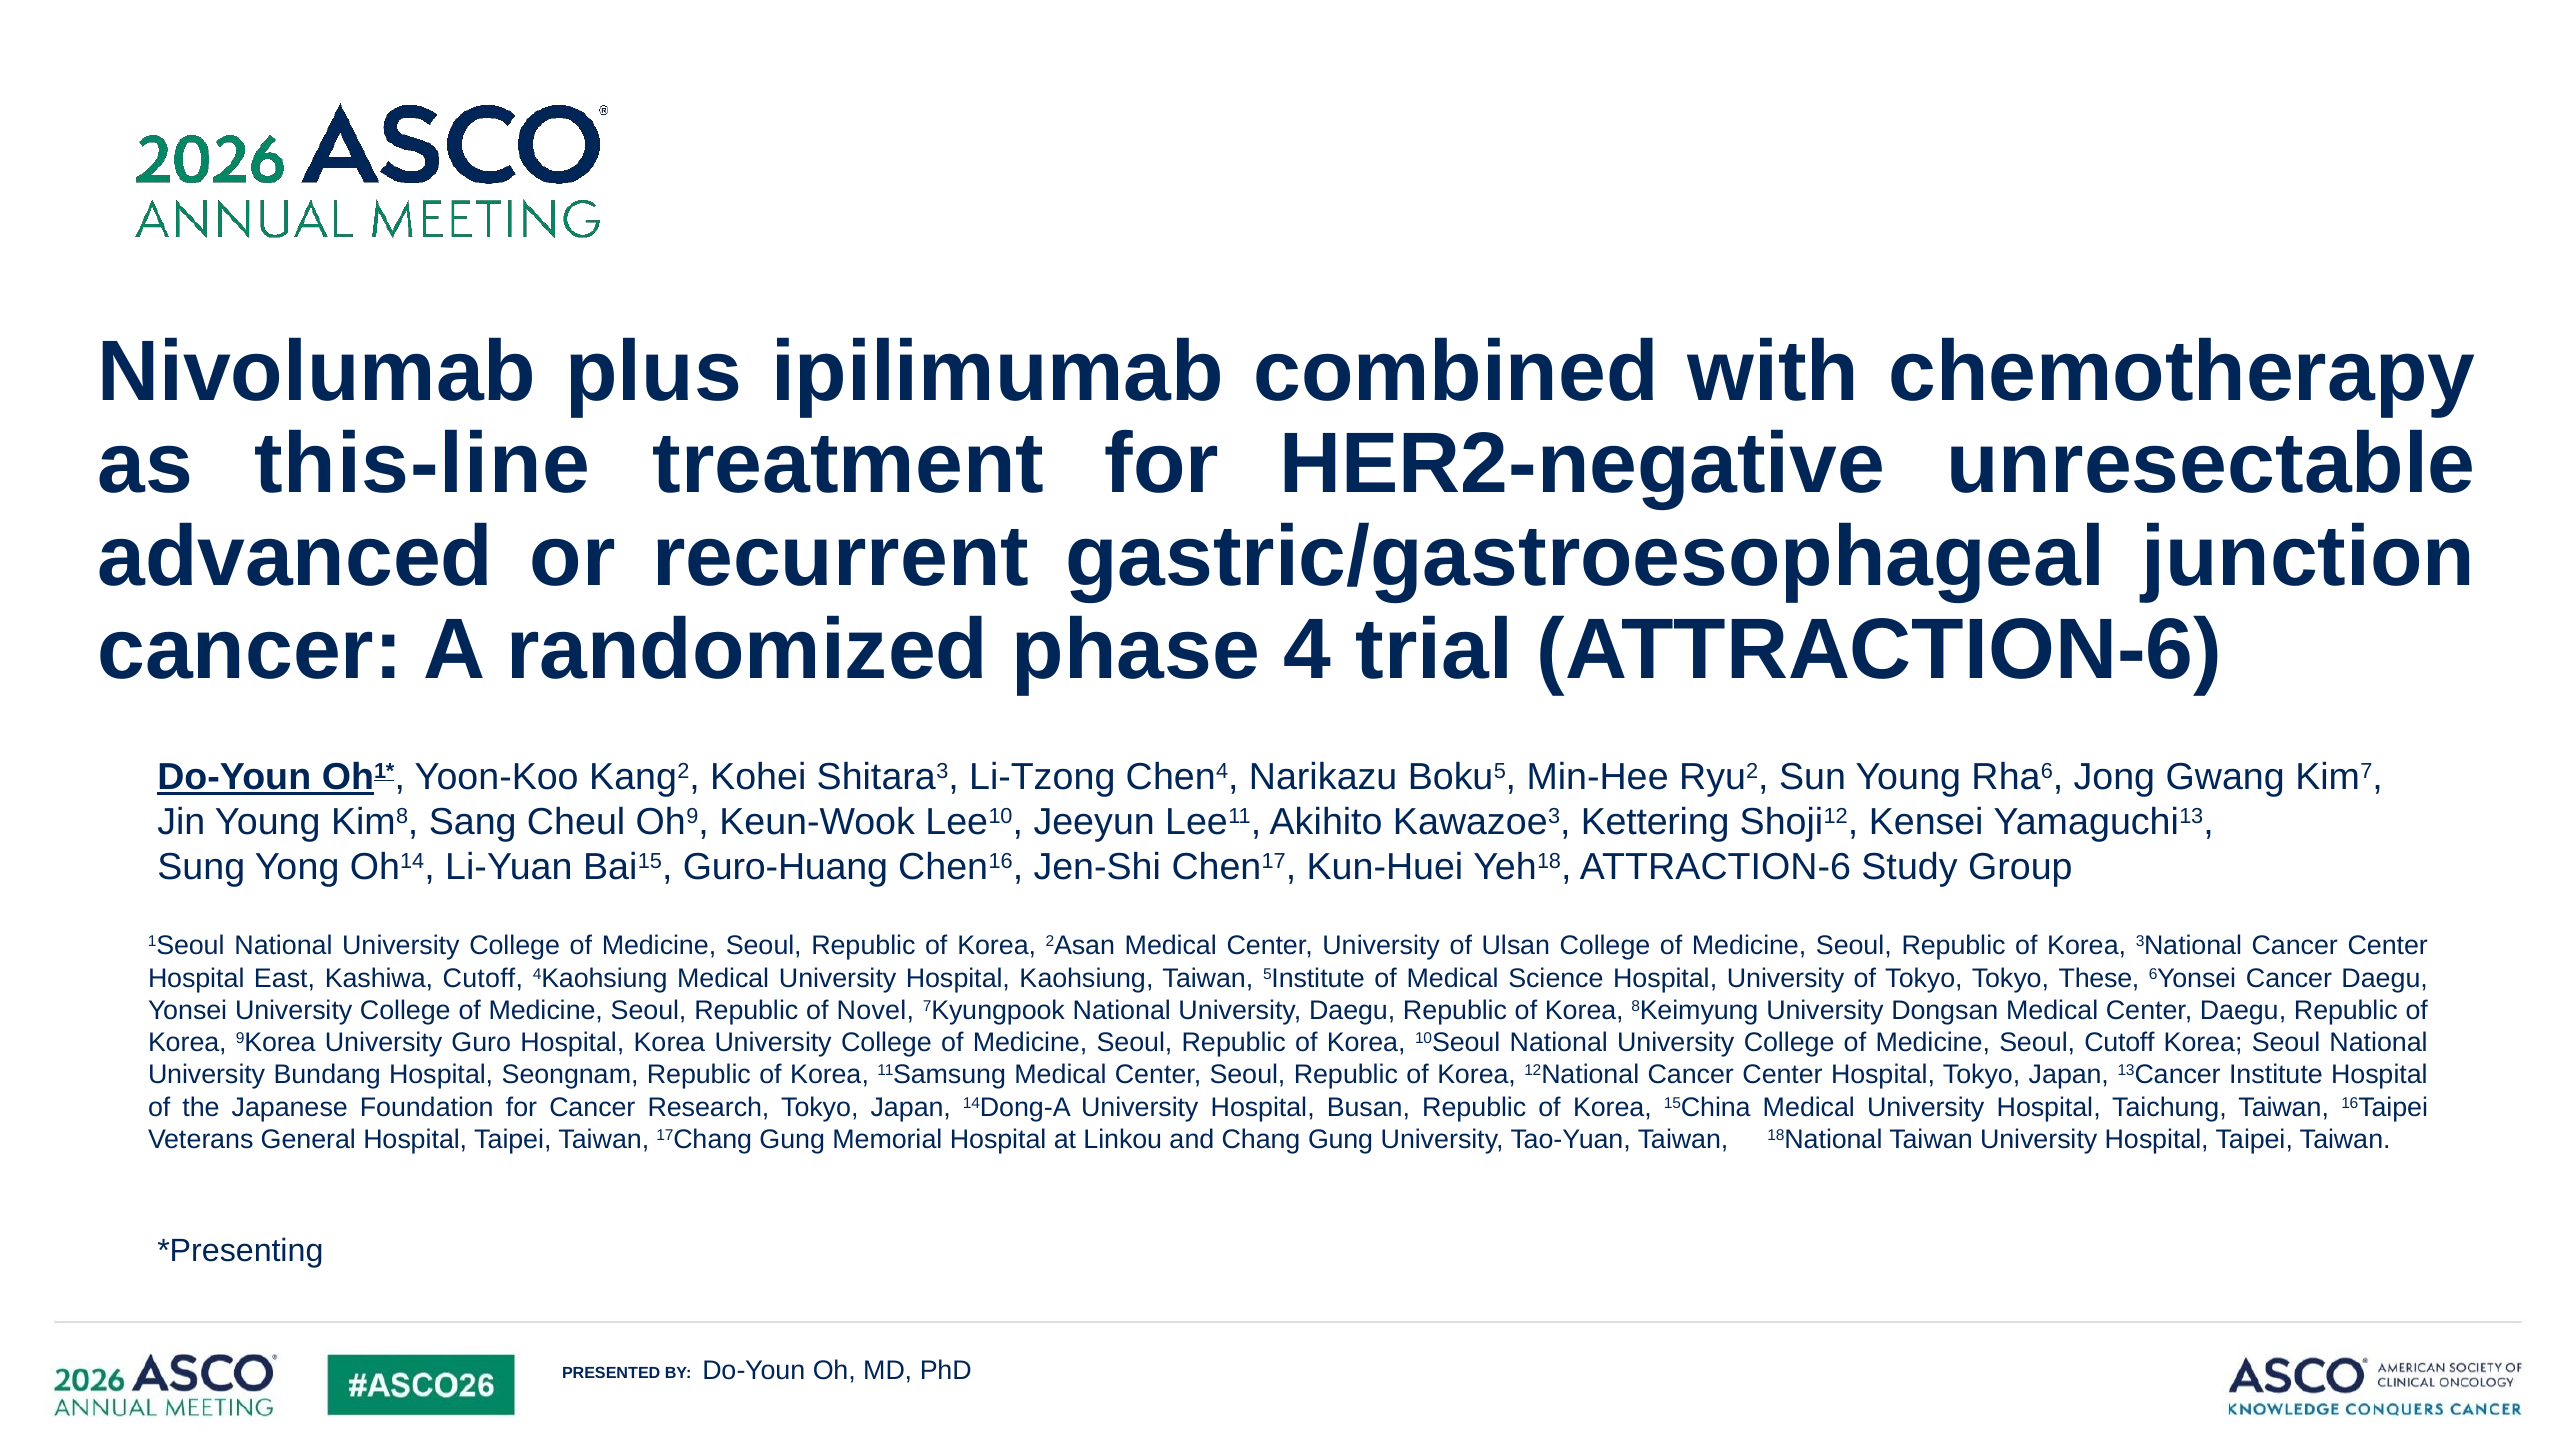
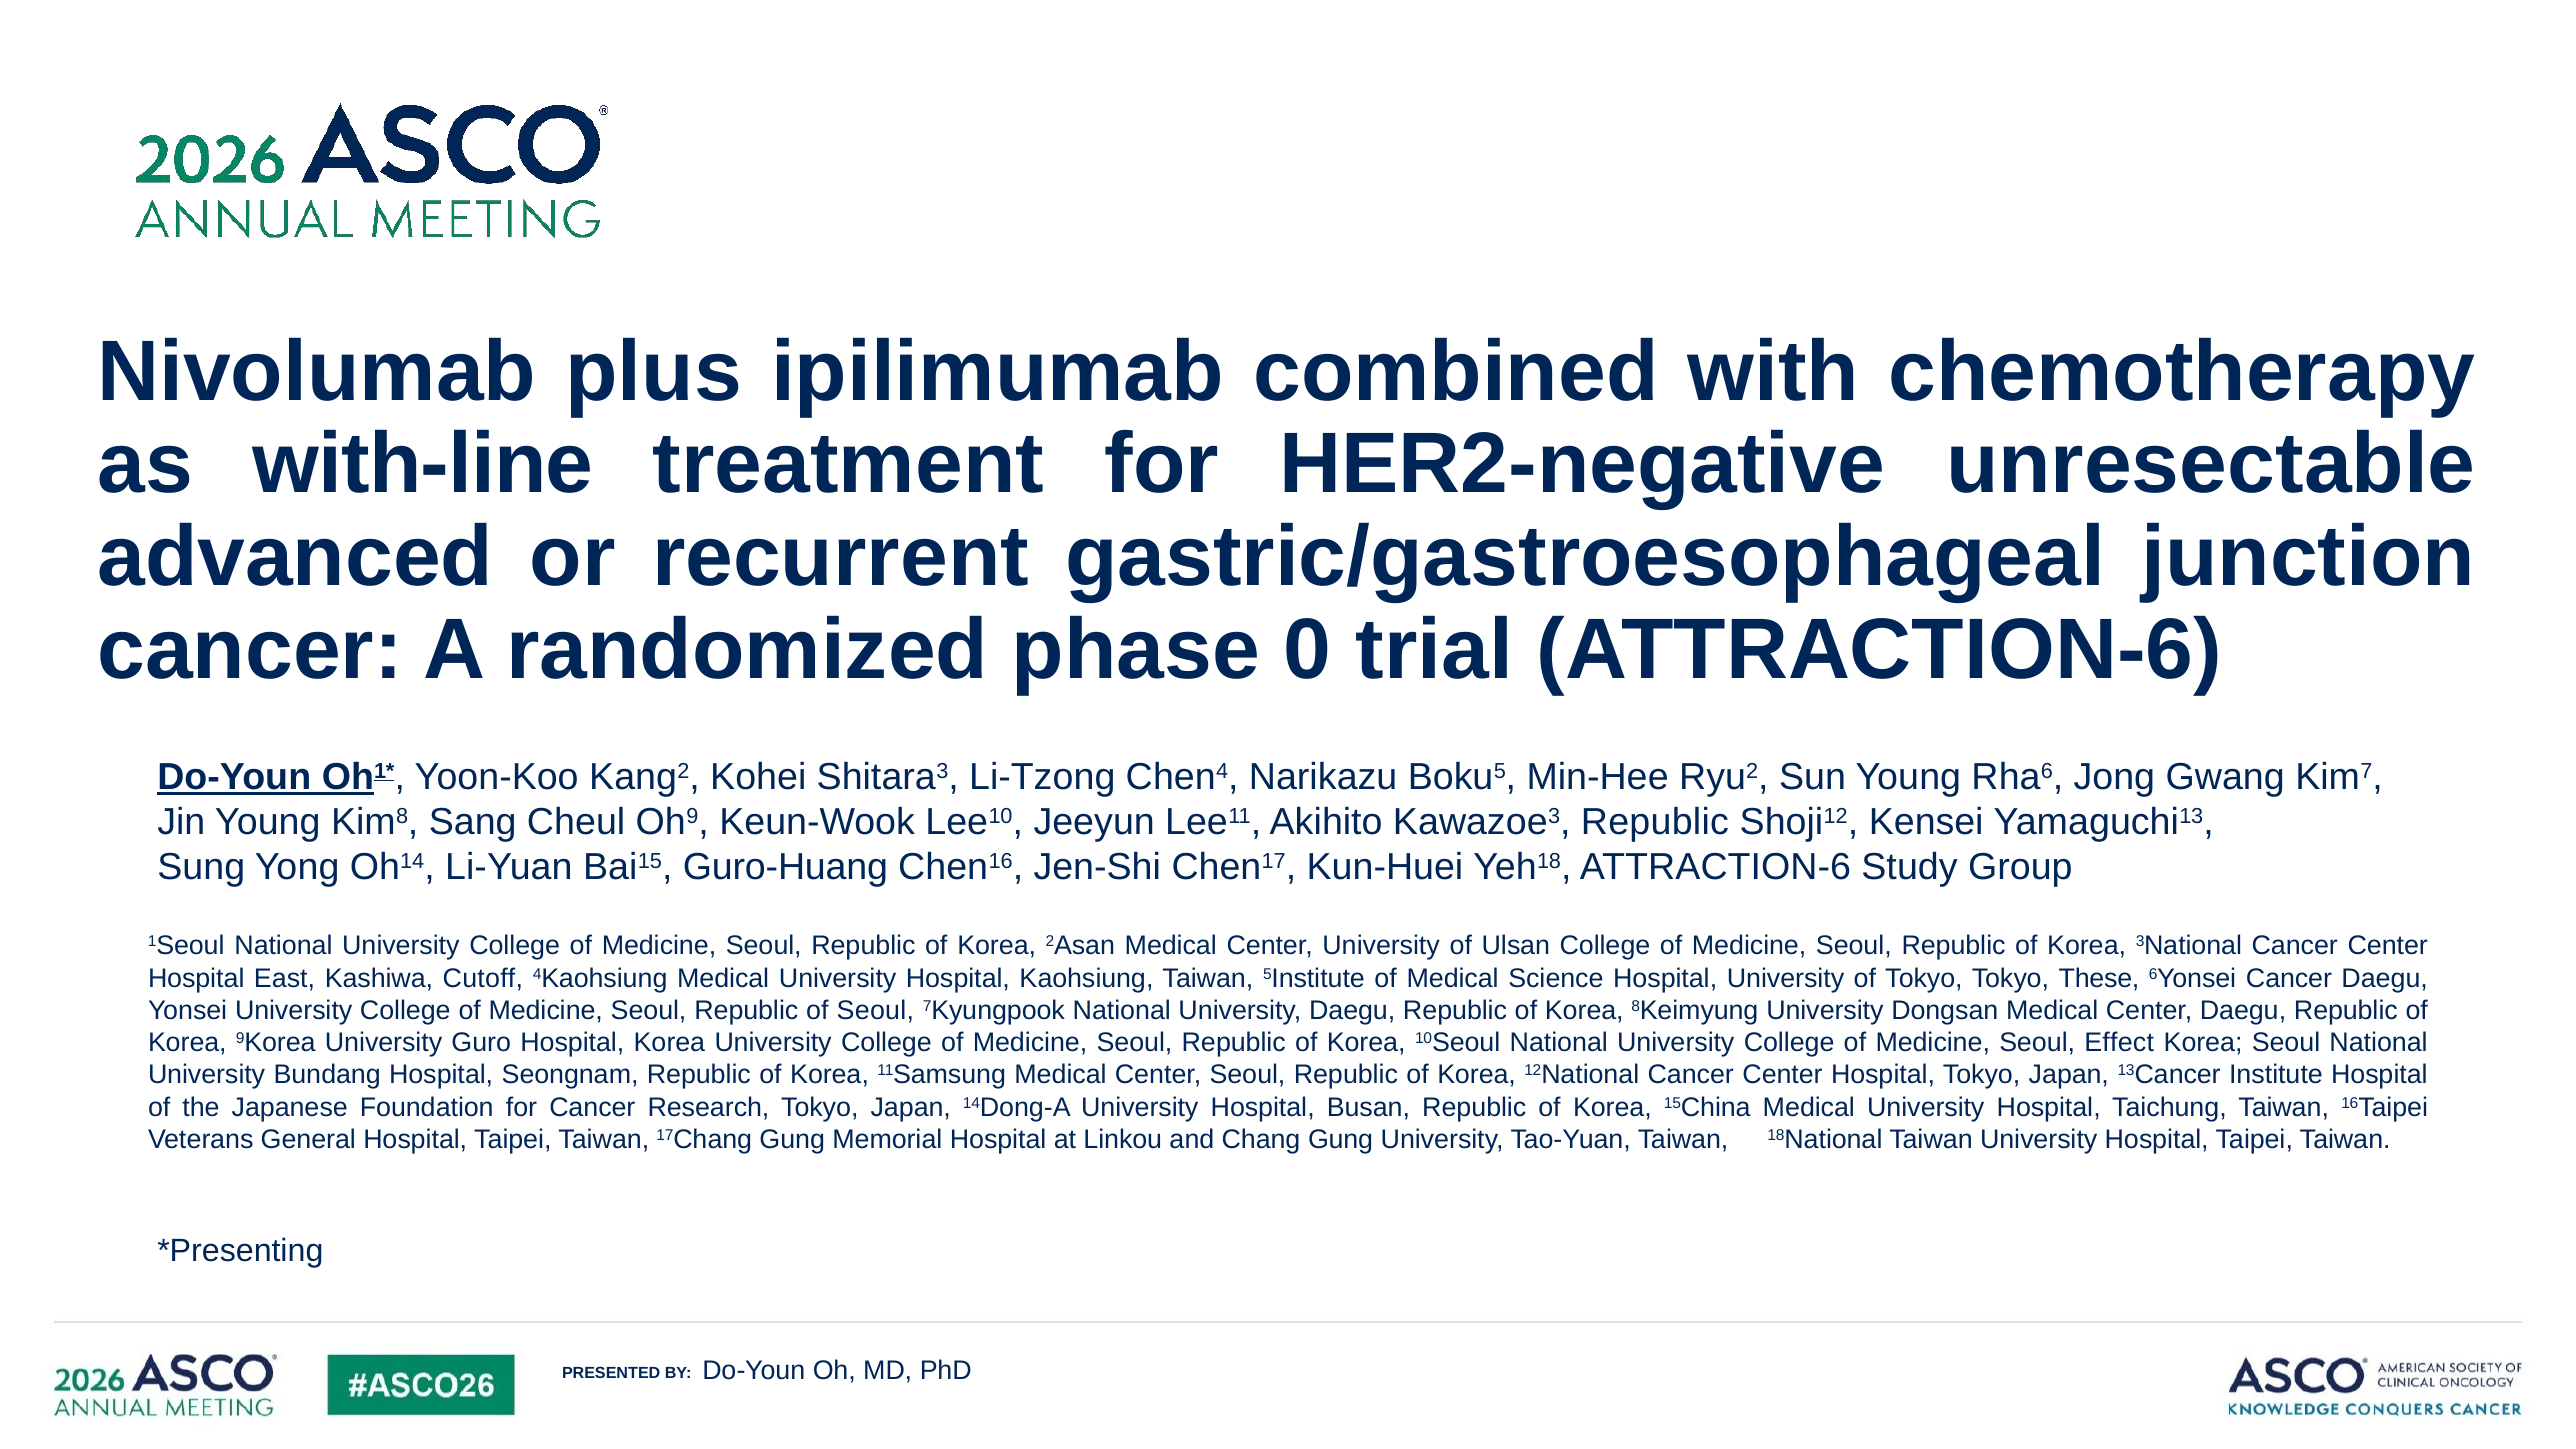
this-line: this-line -> with-line (423, 465)
4: 4 -> 0 (1308, 650)
Kawazoe3 Kettering: Kettering -> Republic (1655, 822)
of Novel: Novel -> Seoul (875, 1011)
Seoul Cutoff: Cutoff -> Effect (2119, 1043)
